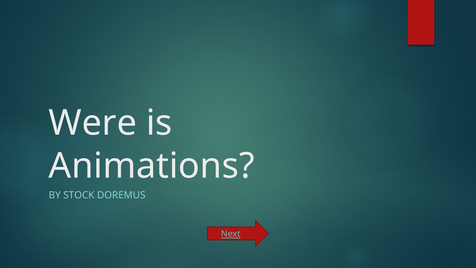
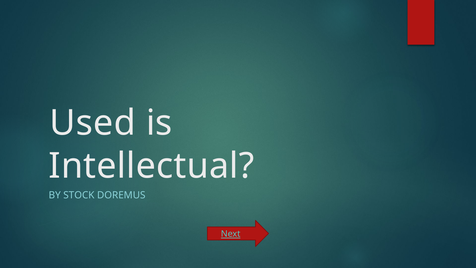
Were: Were -> Used (93, 123)
Animations: Animations -> Intellectual (151, 166)
